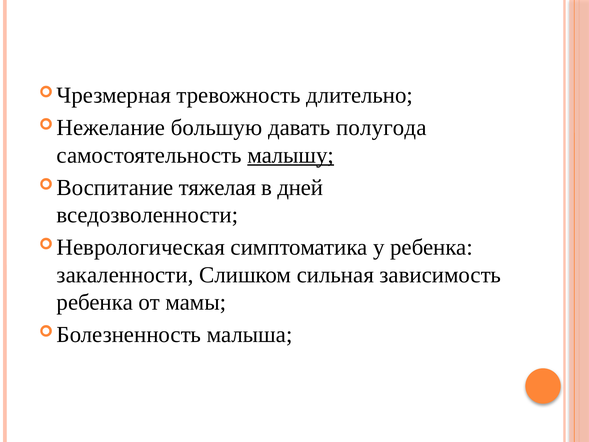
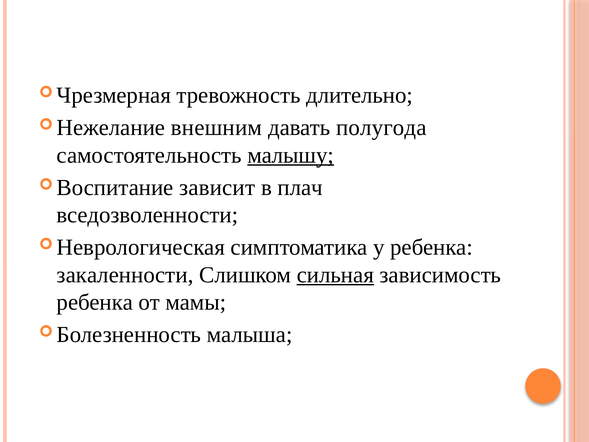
большую: большую -> внешним (216, 128)
тяжелая: тяжелая -> зависит (217, 187)
дней: дней -> плач (300, 187)
сильная underline: none -> present (335, 275)
